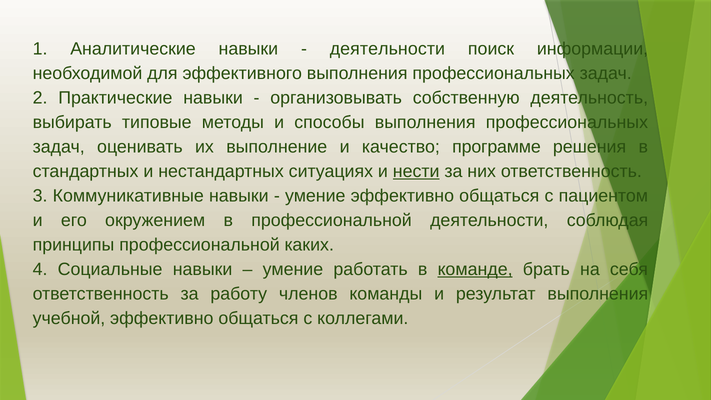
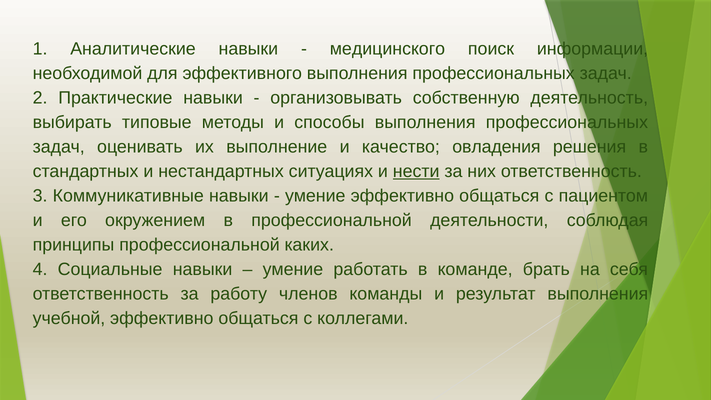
деятельности: деятельности -> медицинского (387, 49)
программе: программе -> овладения (496, 147)
команде underline: present -> none (475, 269)
